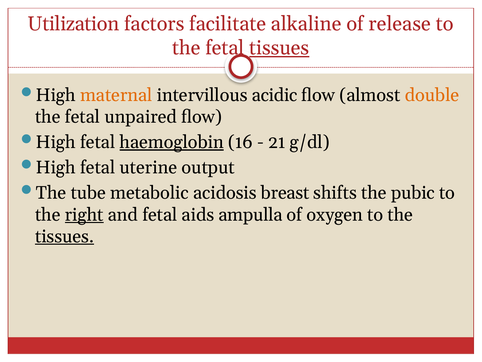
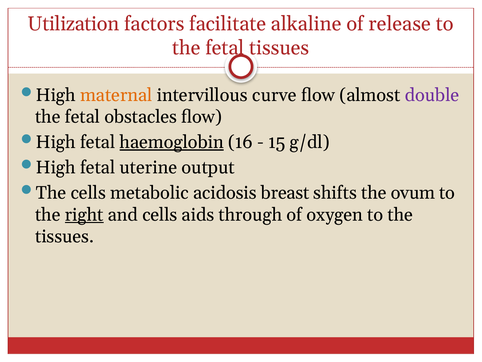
tissues underline: present -> none (279, 48)
acidic: acidic -> curve (275, 95)
double colour: orange -> purple (432, 95)
unpaired: unpaired -> obstacles (141, 117)
21: 21 -> 15 (277, 142)
The tube: tube -> cells (88, 193)
pubic: pubic -> ovum (413, 193)
and fetal: fetal -> cells (160, 214)
ampulla: ampulla -> through (250, 214)
tissues underline: present -> none (65, 236)
